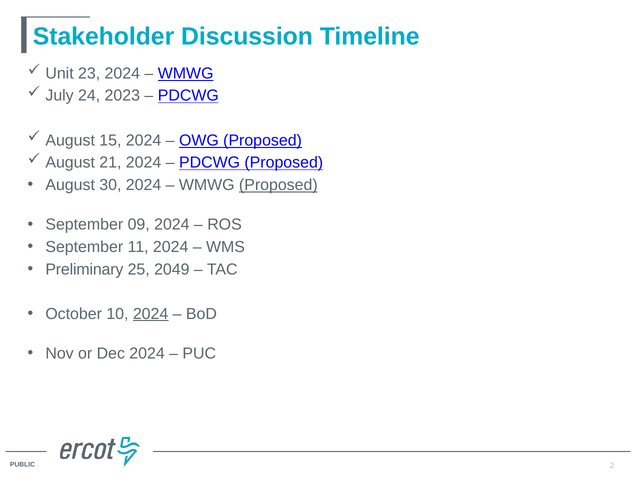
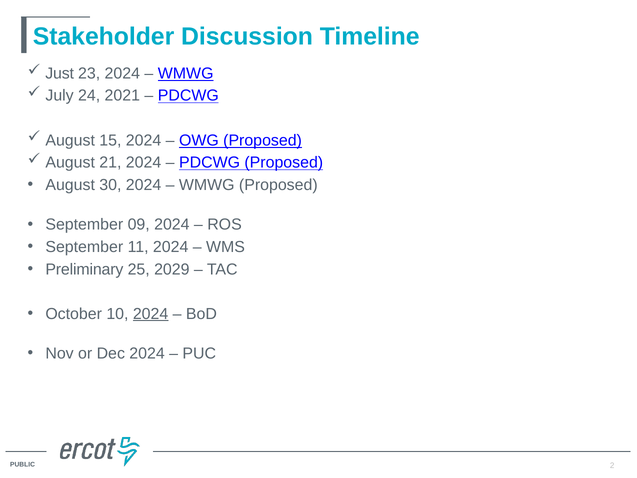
Unit: Unit -> Just (60, 73)
2023: 2023 -> 2021 (122, 96)
Proposed underline: present -> none (278, 185)
2049: 2049 -> 2029 (172, 269)
